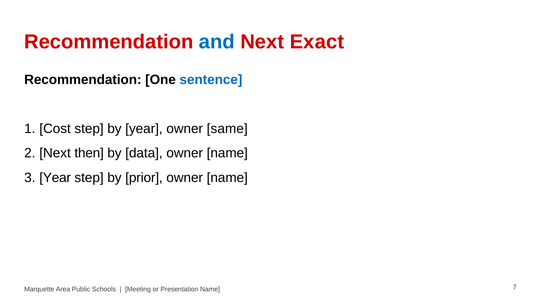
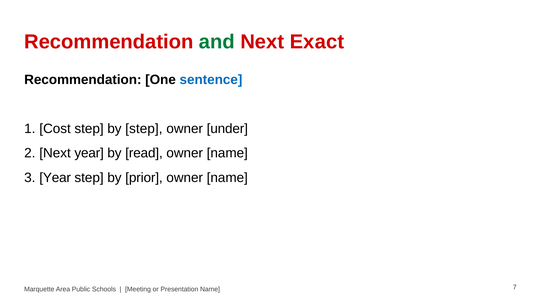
and colour: blue -> green (217, 42)
by year: year -> step (144, 129)
same: same -> under (227, 129)
Next then: then -> year (89, 153)
data: data -> read (144, 153)
